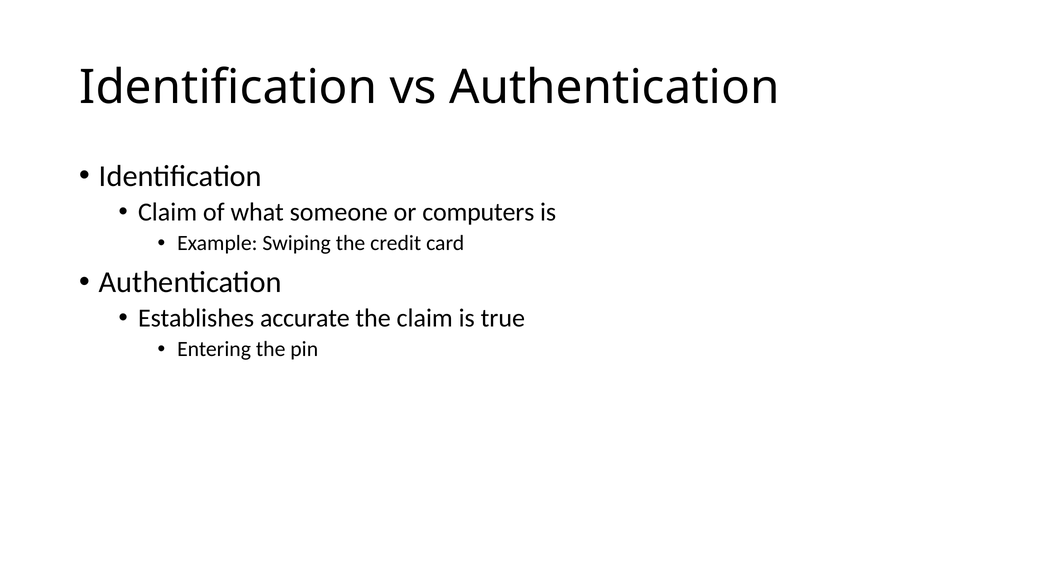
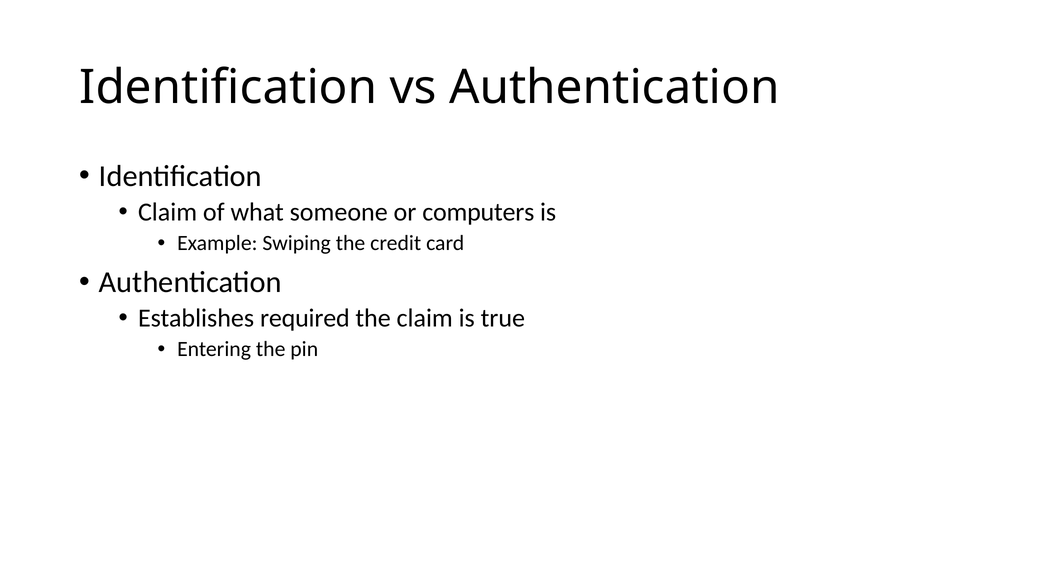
accurate: accurate -> required (305, 318)
